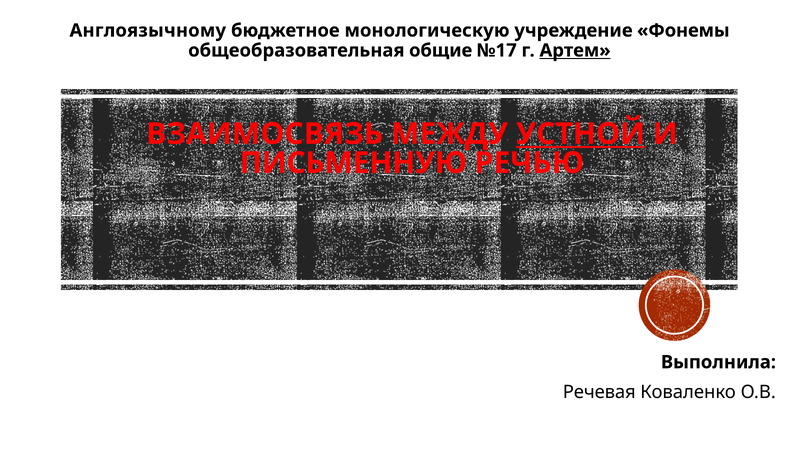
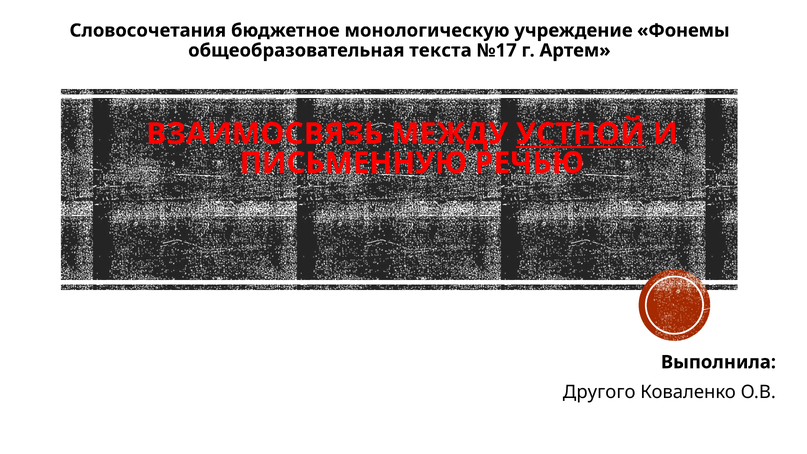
Англоязычному: Англоязычному -> Словосочетания (148, 31)
общие: общие -> текста (440, 50)
Артем underline: present -> none (575, 50)
Речевая: Речевая -> Другого (599, 392)
